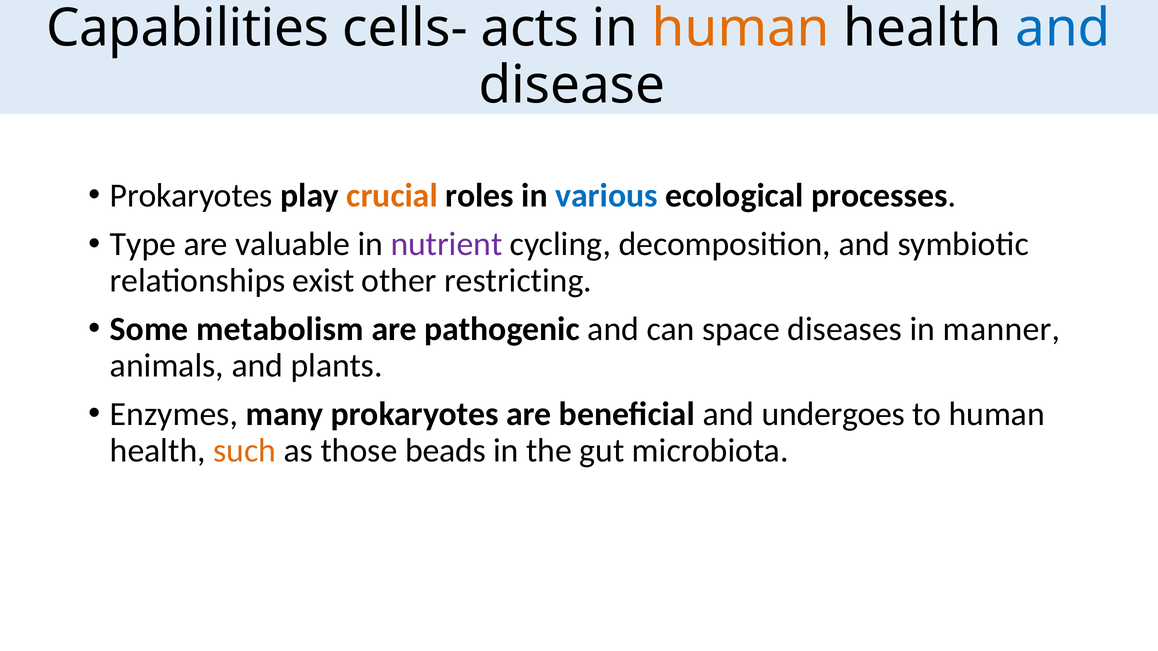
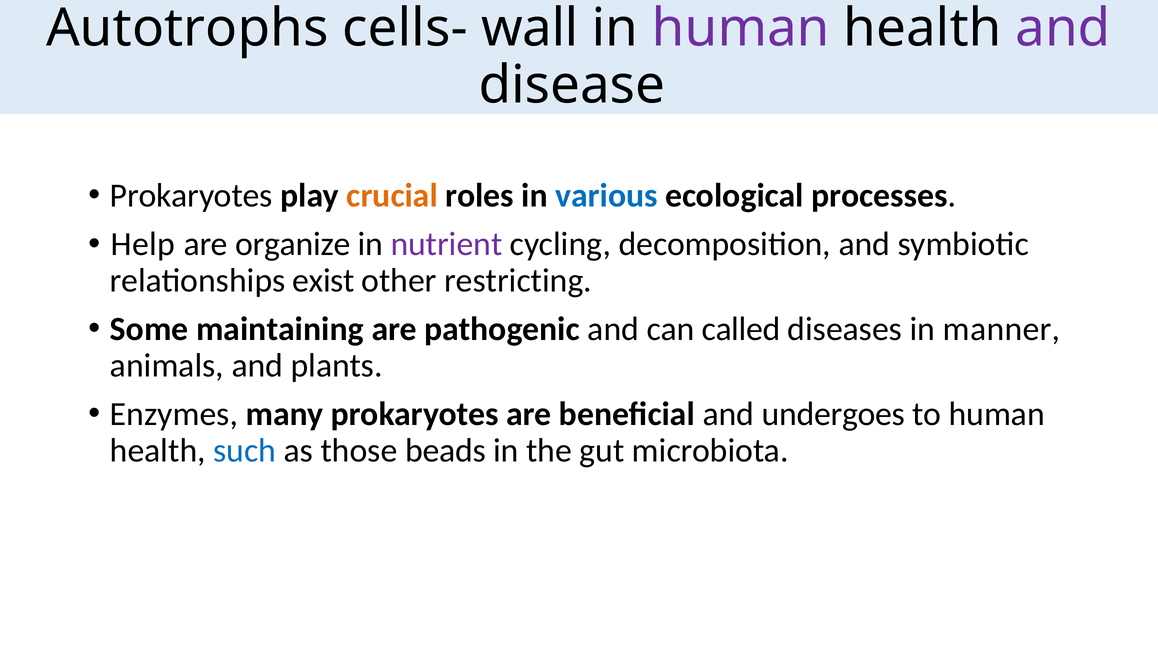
Capabilities: Capabilities -> Autotrophs (187, 28)
acts: acts -> wall (530, 28)
human colour: orange -> purple (741, 28)
and colour: blue -> purple (1063, 28)
Type: Type -> Help (143, 244)
valuable: valuable -> organize (293, 244)
metabolism: metabolism -> maintaining (280, 329)
space: space -> called (741, 329)
such colour: orange -> blue (245, 451)
